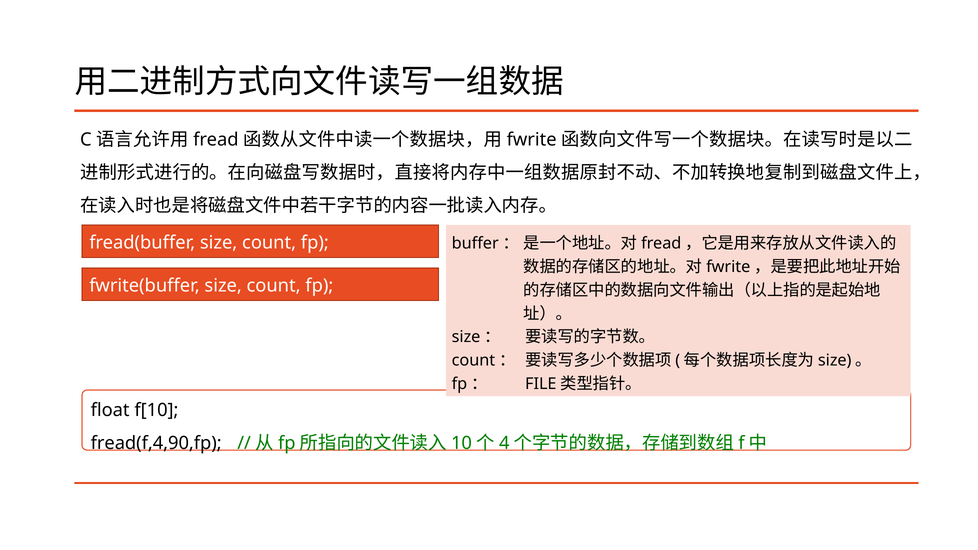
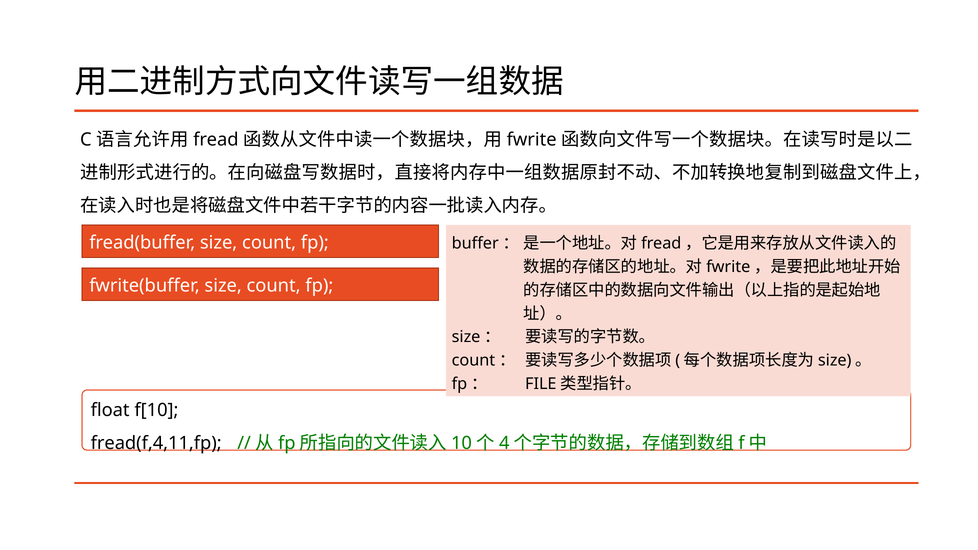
fread(f,4,90,fp: fread(f,4,90,fp -> fread(f,4,11,fp (156, 443)
